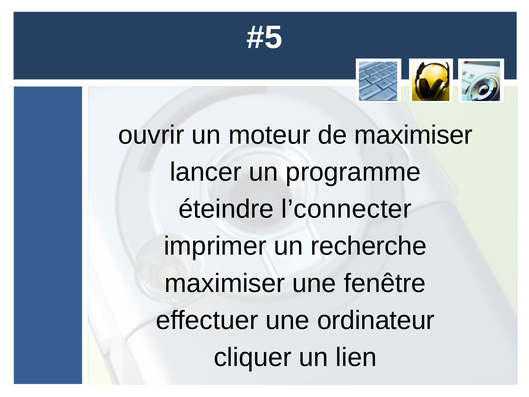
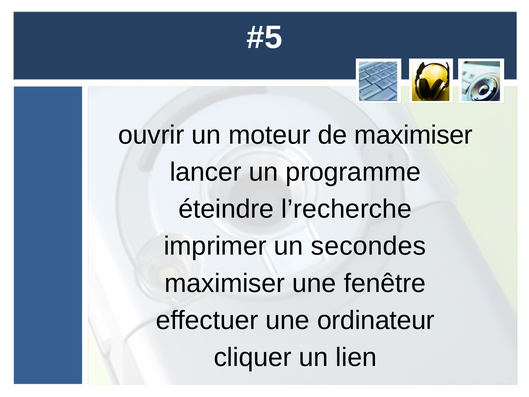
l’connecter: l’connecter -> l’recherche (347, 209)
recherche: recherche -> secondes (368, 246)
